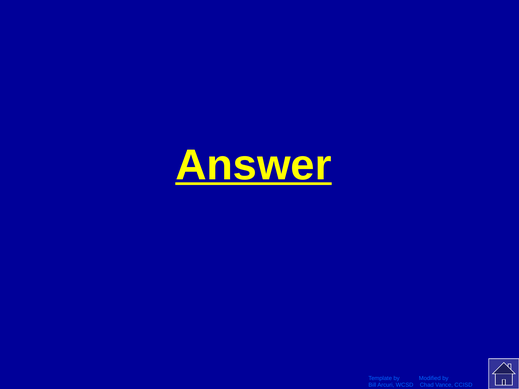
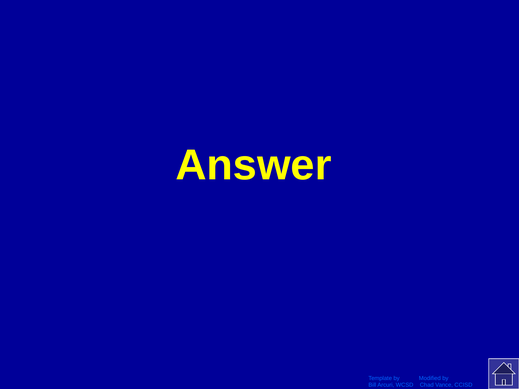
Answer underline: present -> none (253, 165)
